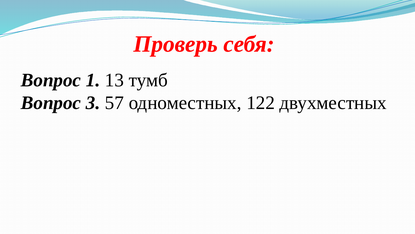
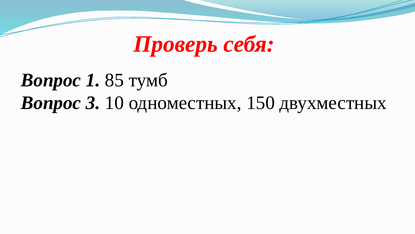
13: 13 -> 85 (114, 80)
57: 57 -> 10 (114, 103)
122: 122 -> 150 (261, 103)
